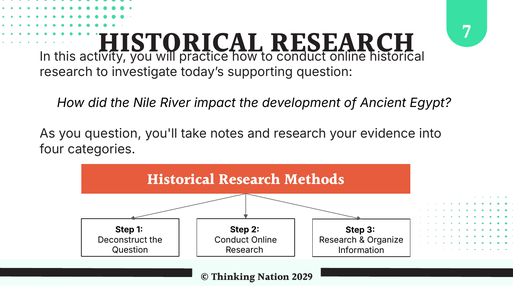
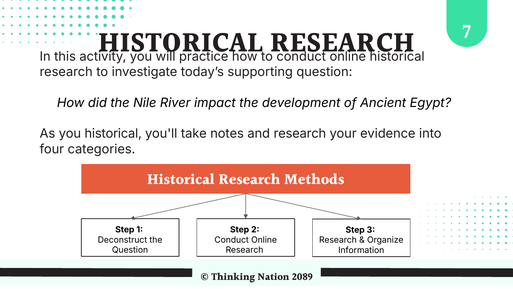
you question: question -> historical (113, 133)
2029: 2029 -> 2089 (302, 277)
